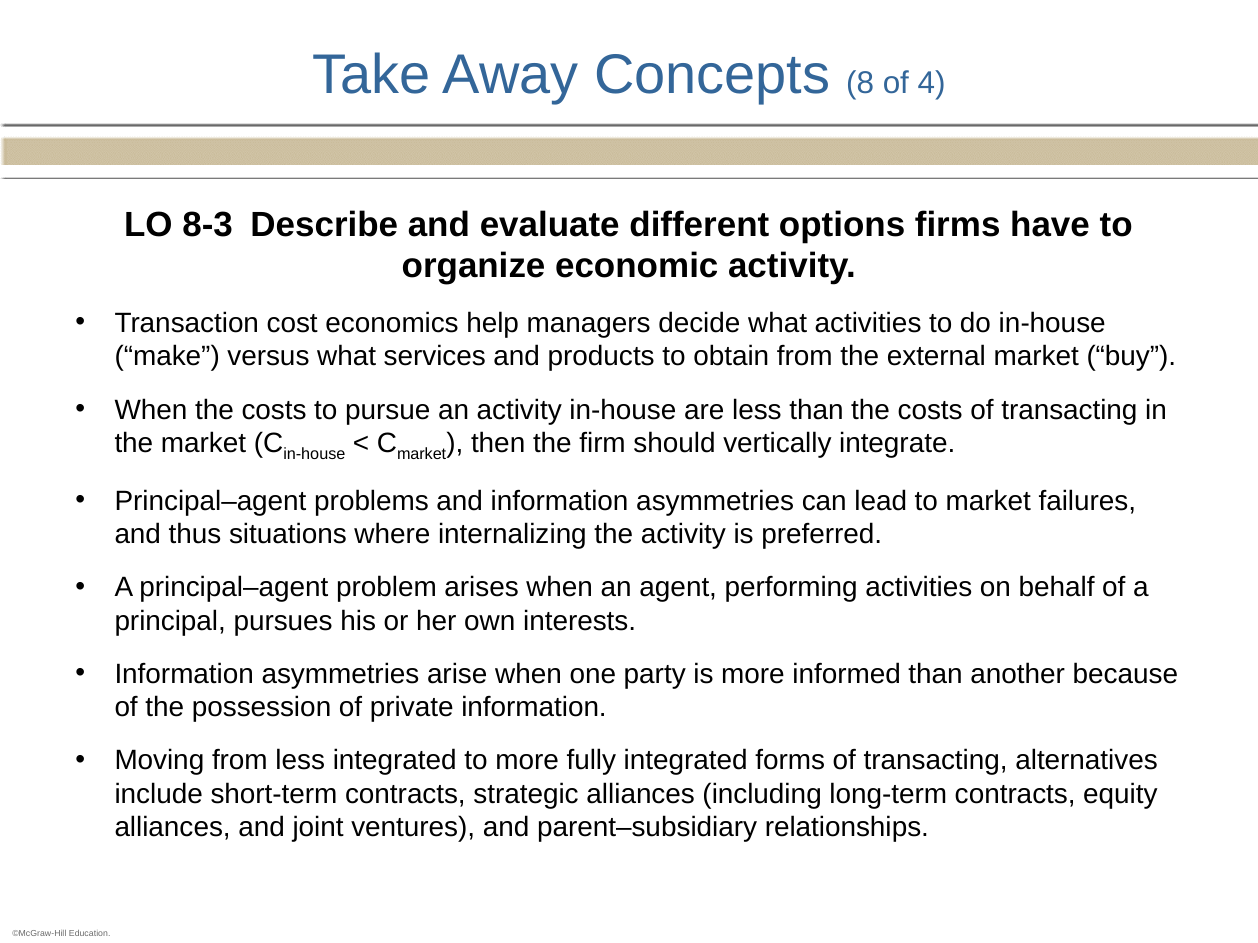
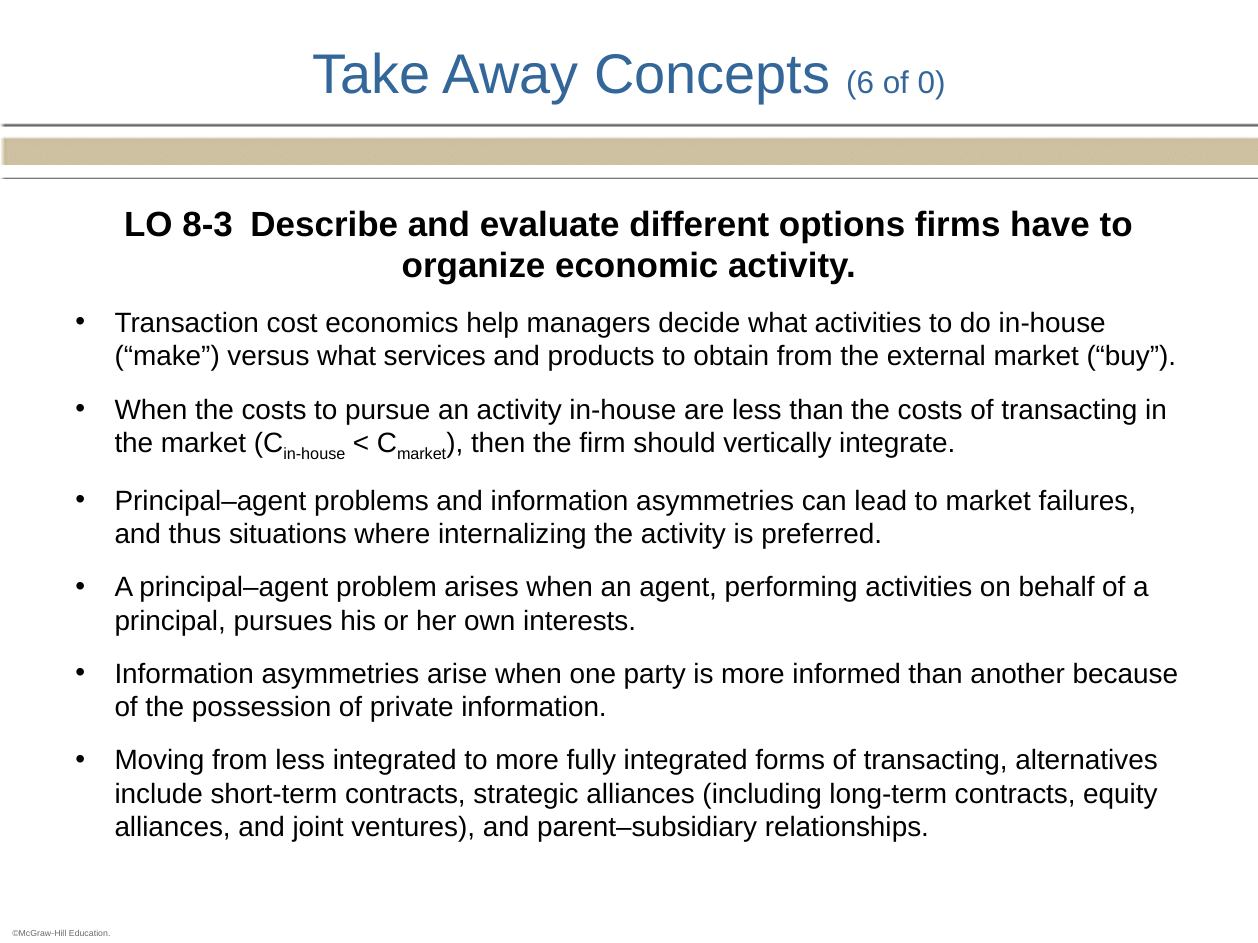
8: 8 -> 6 (860, 83)
4: 4 -> 0 (932, 83)
